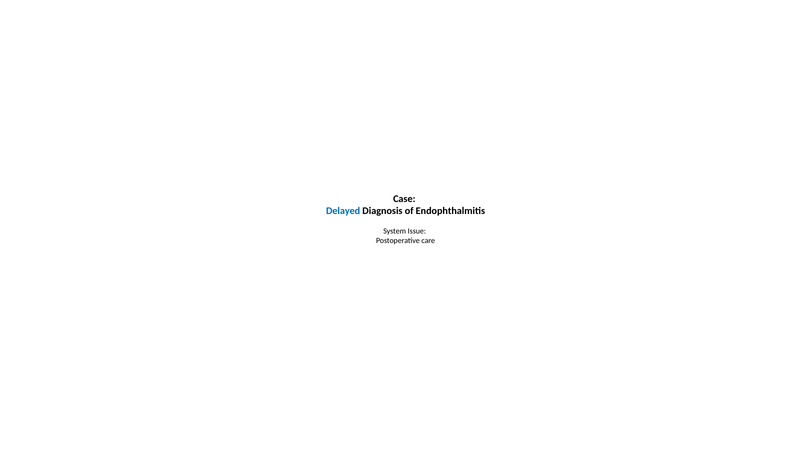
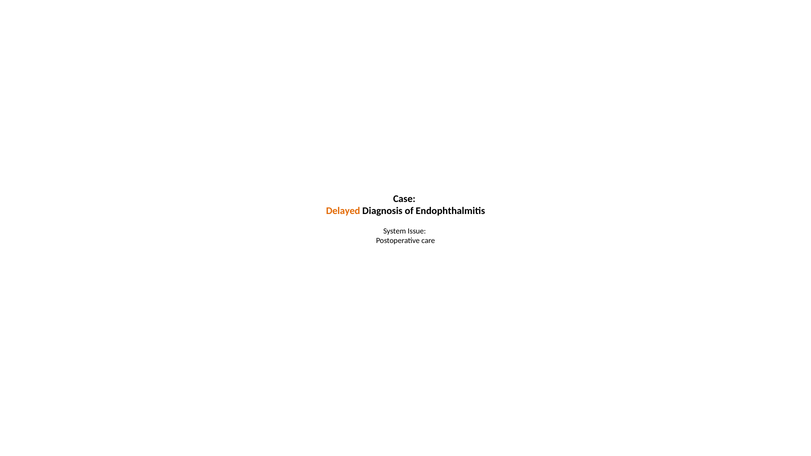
Delayed colour: blue -> orange (343, 211)
